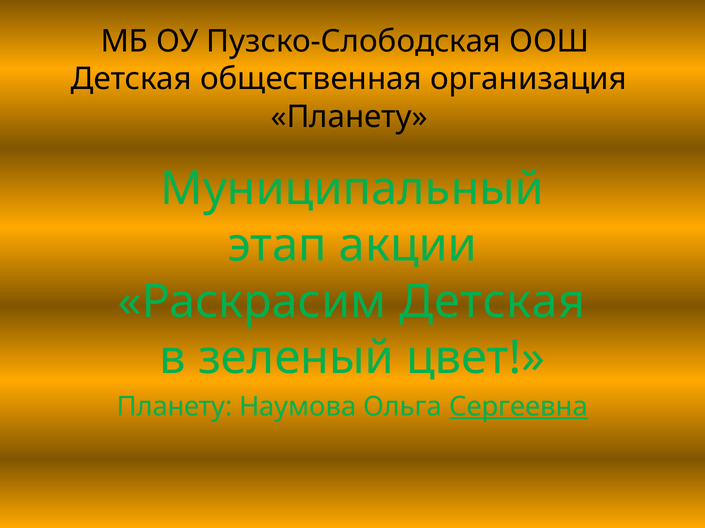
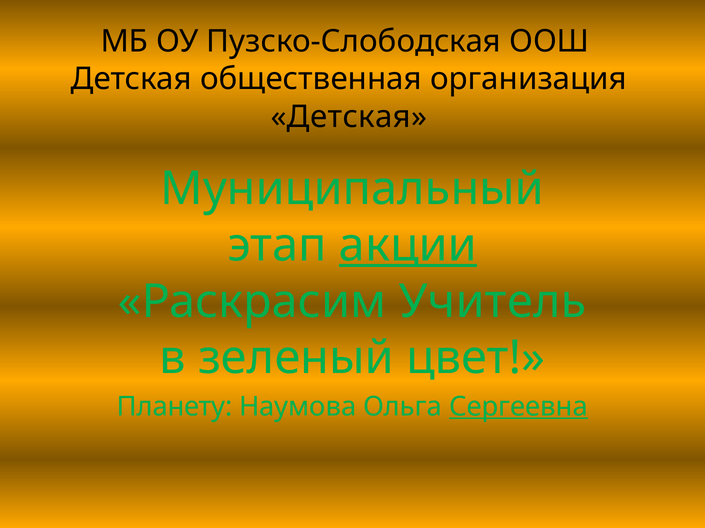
Планету: Планету -> Детская (349, 117)
акции underline: none -> present (408, 246)
Раскрасим Детская: Детская -> Учитель (493, 302)
